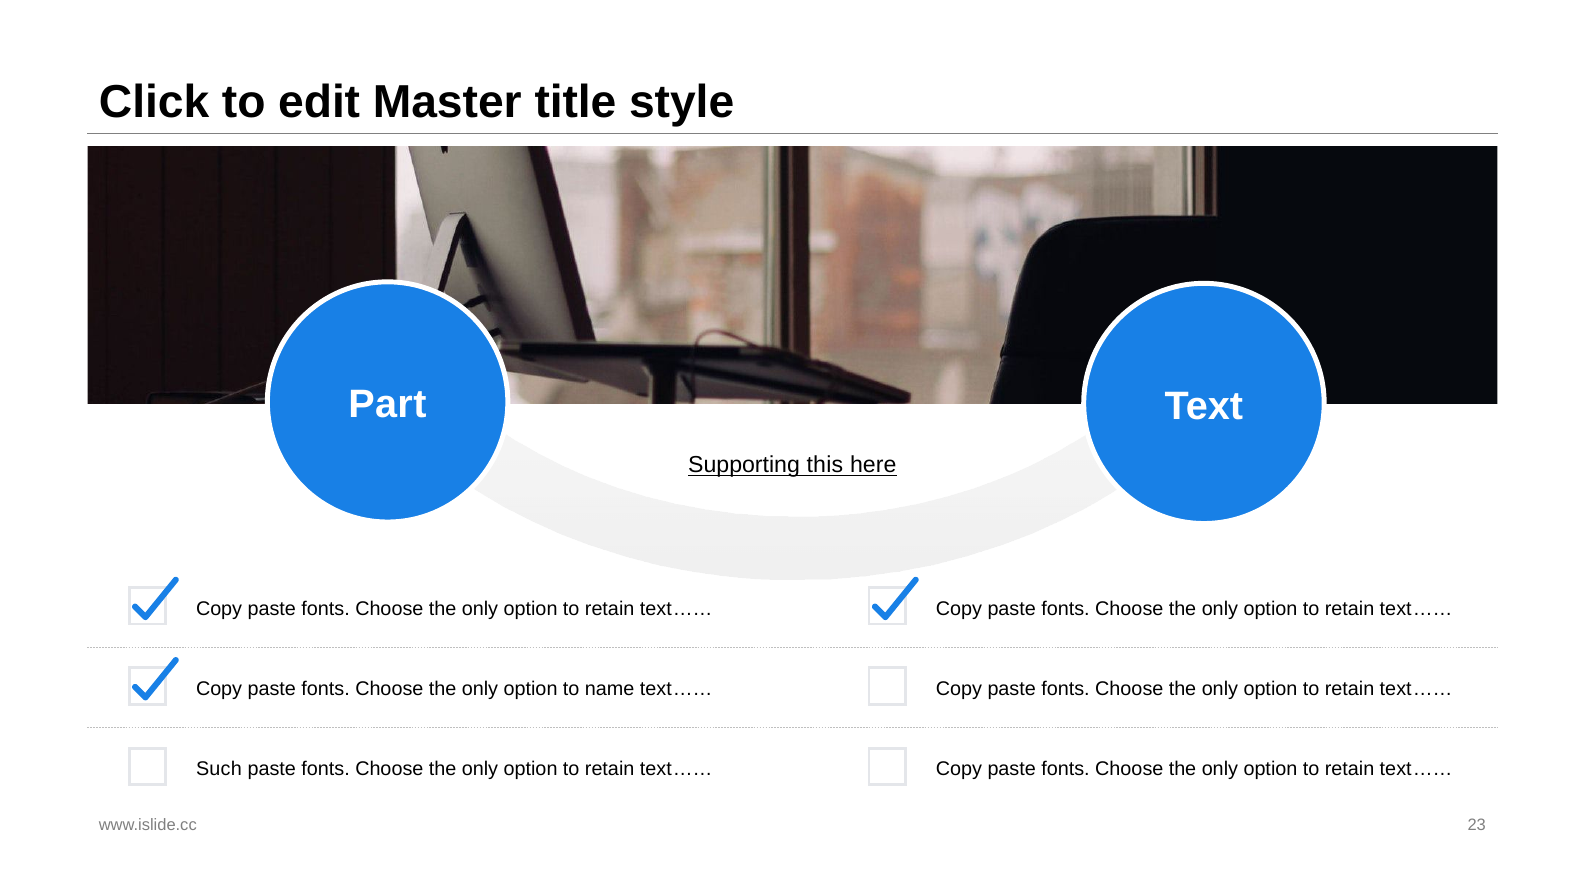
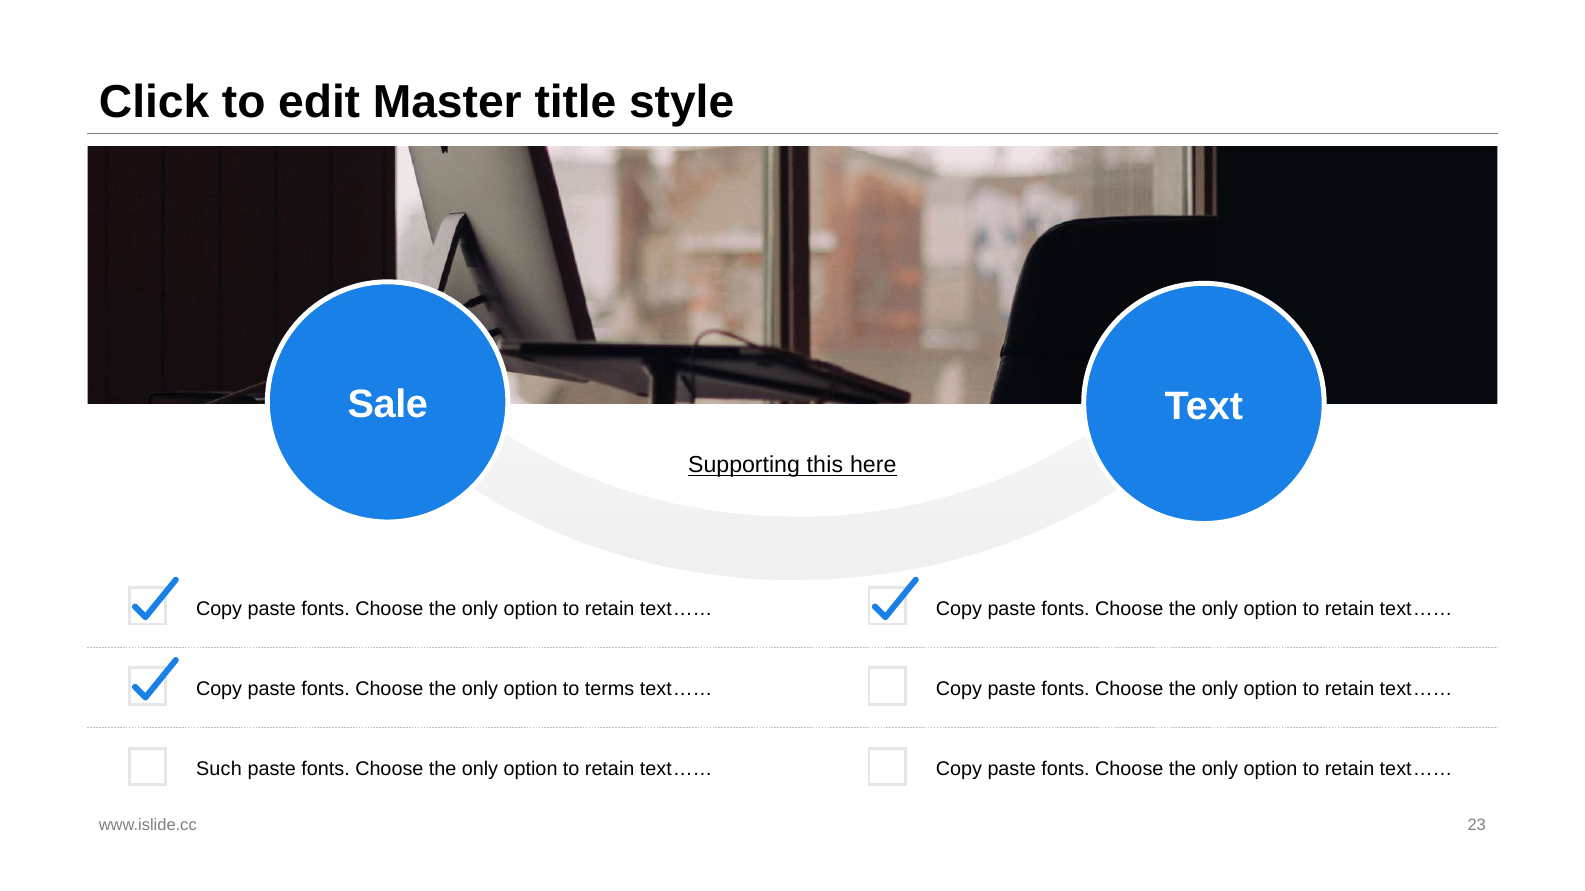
Part: Part -> Sale (388, 405)
name: name -> terms (610, 689)
